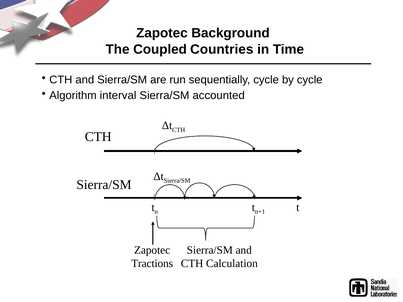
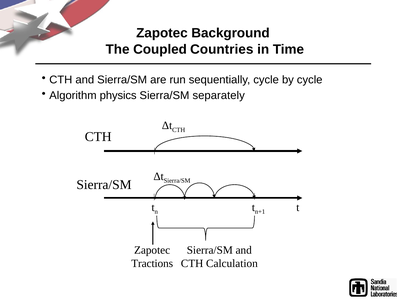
interval: interval -> physics (118, 96)
accounted: accounted -> separately (219, 96)
